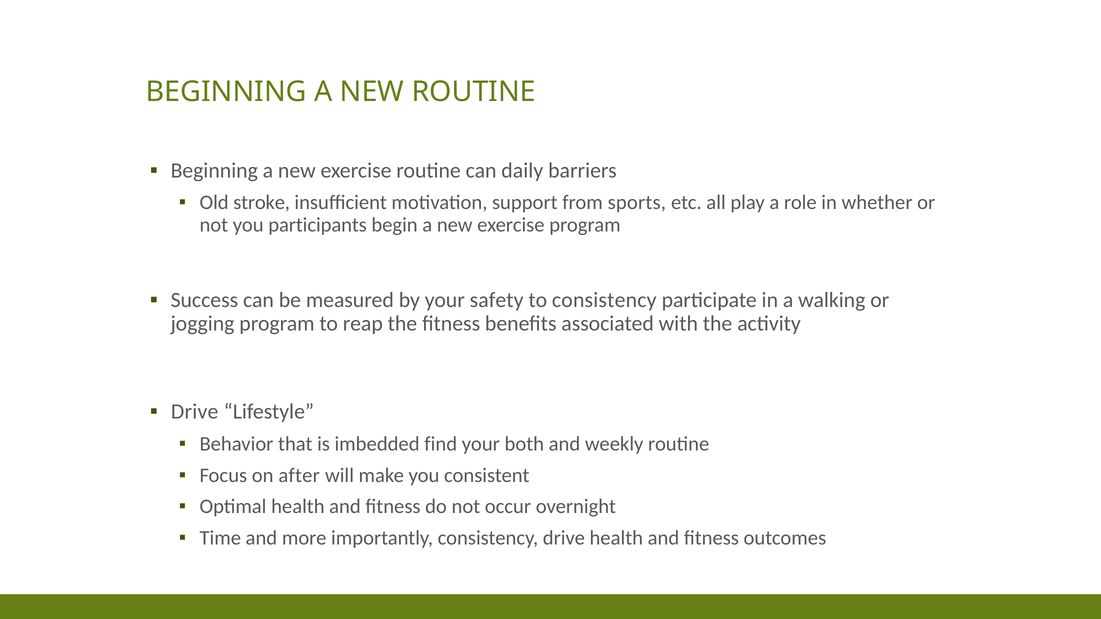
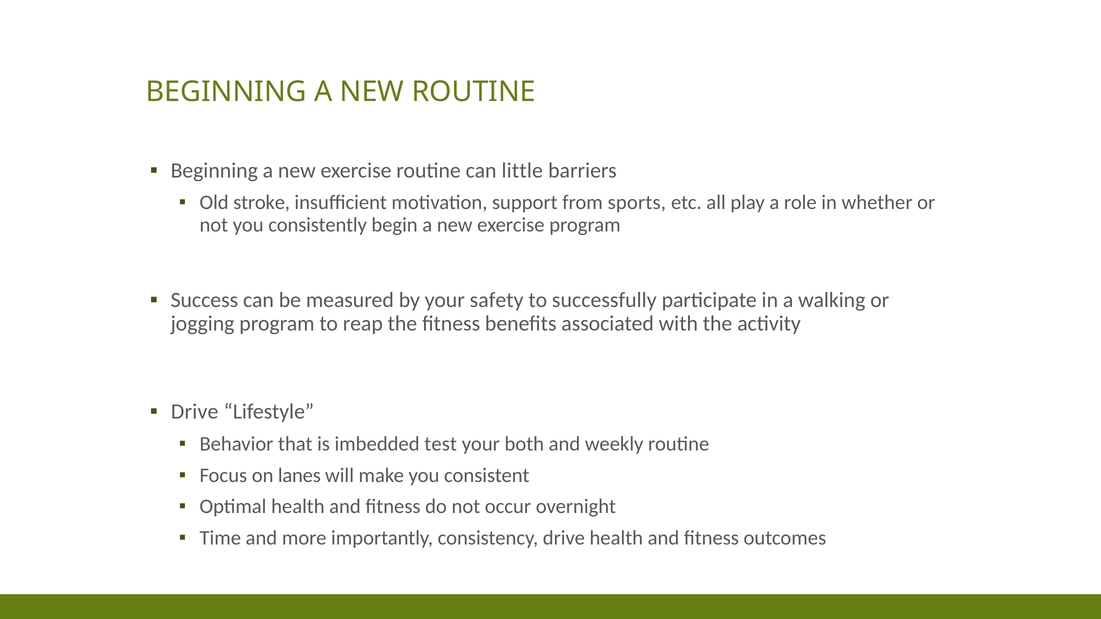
daily: daily -> little (522, 171)
participants: participants -> consistently (318, 225)
to consistency: consistency -> successfully (604, 300)
find: find -> test (441, 444)
after: after -> lanes (299, 475)
